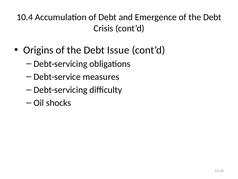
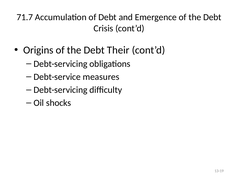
10.4: 10.4 -> 71.7 (25, 17)
Issue: Issue -> Their (118, 50)
